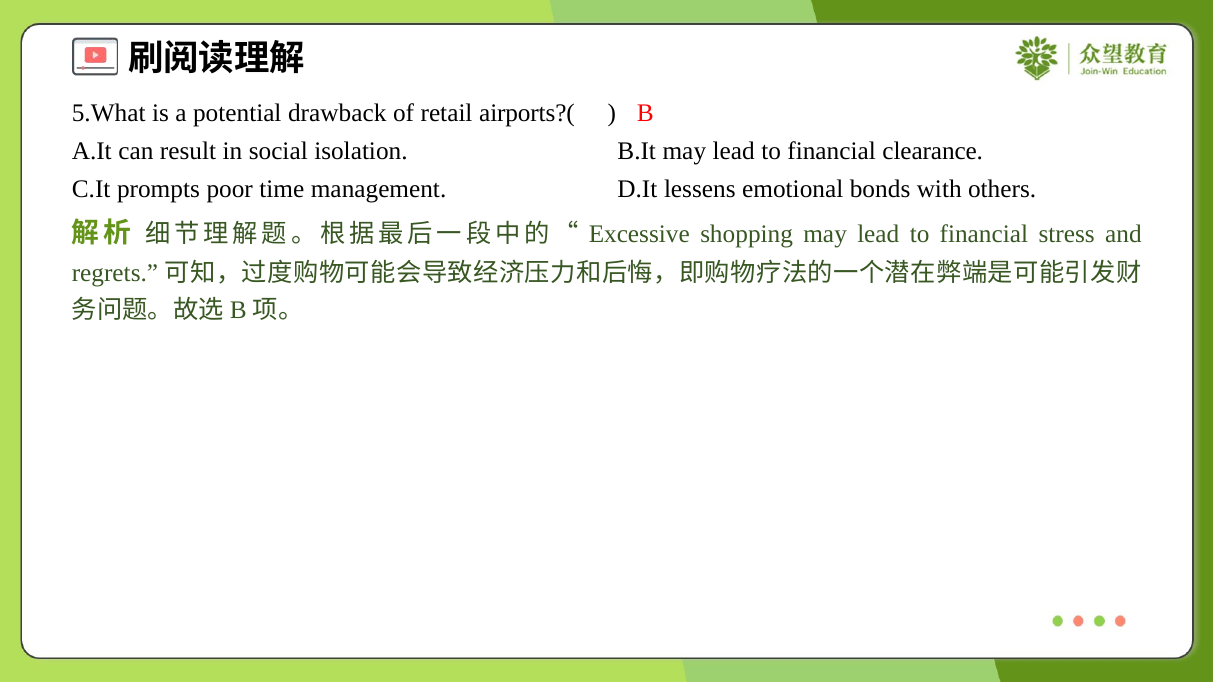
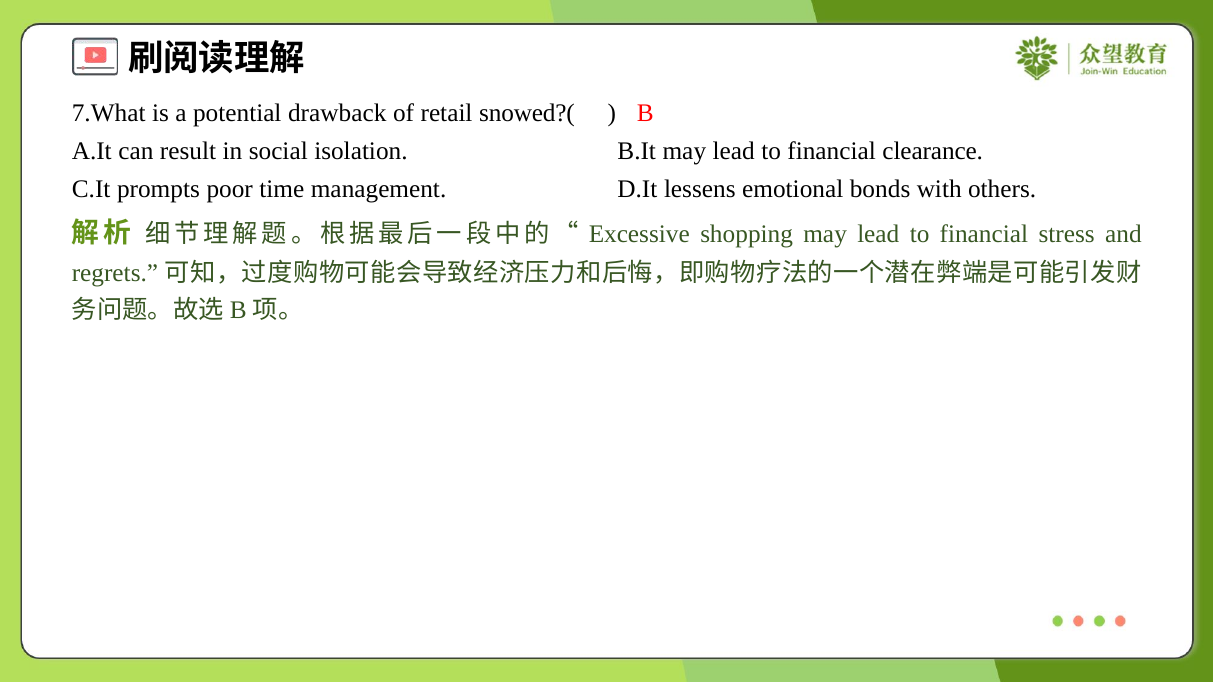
5.What: 5.What -> 7.What (109, 114)
airports?(: airports?( -> snowed?( (527, 114)
